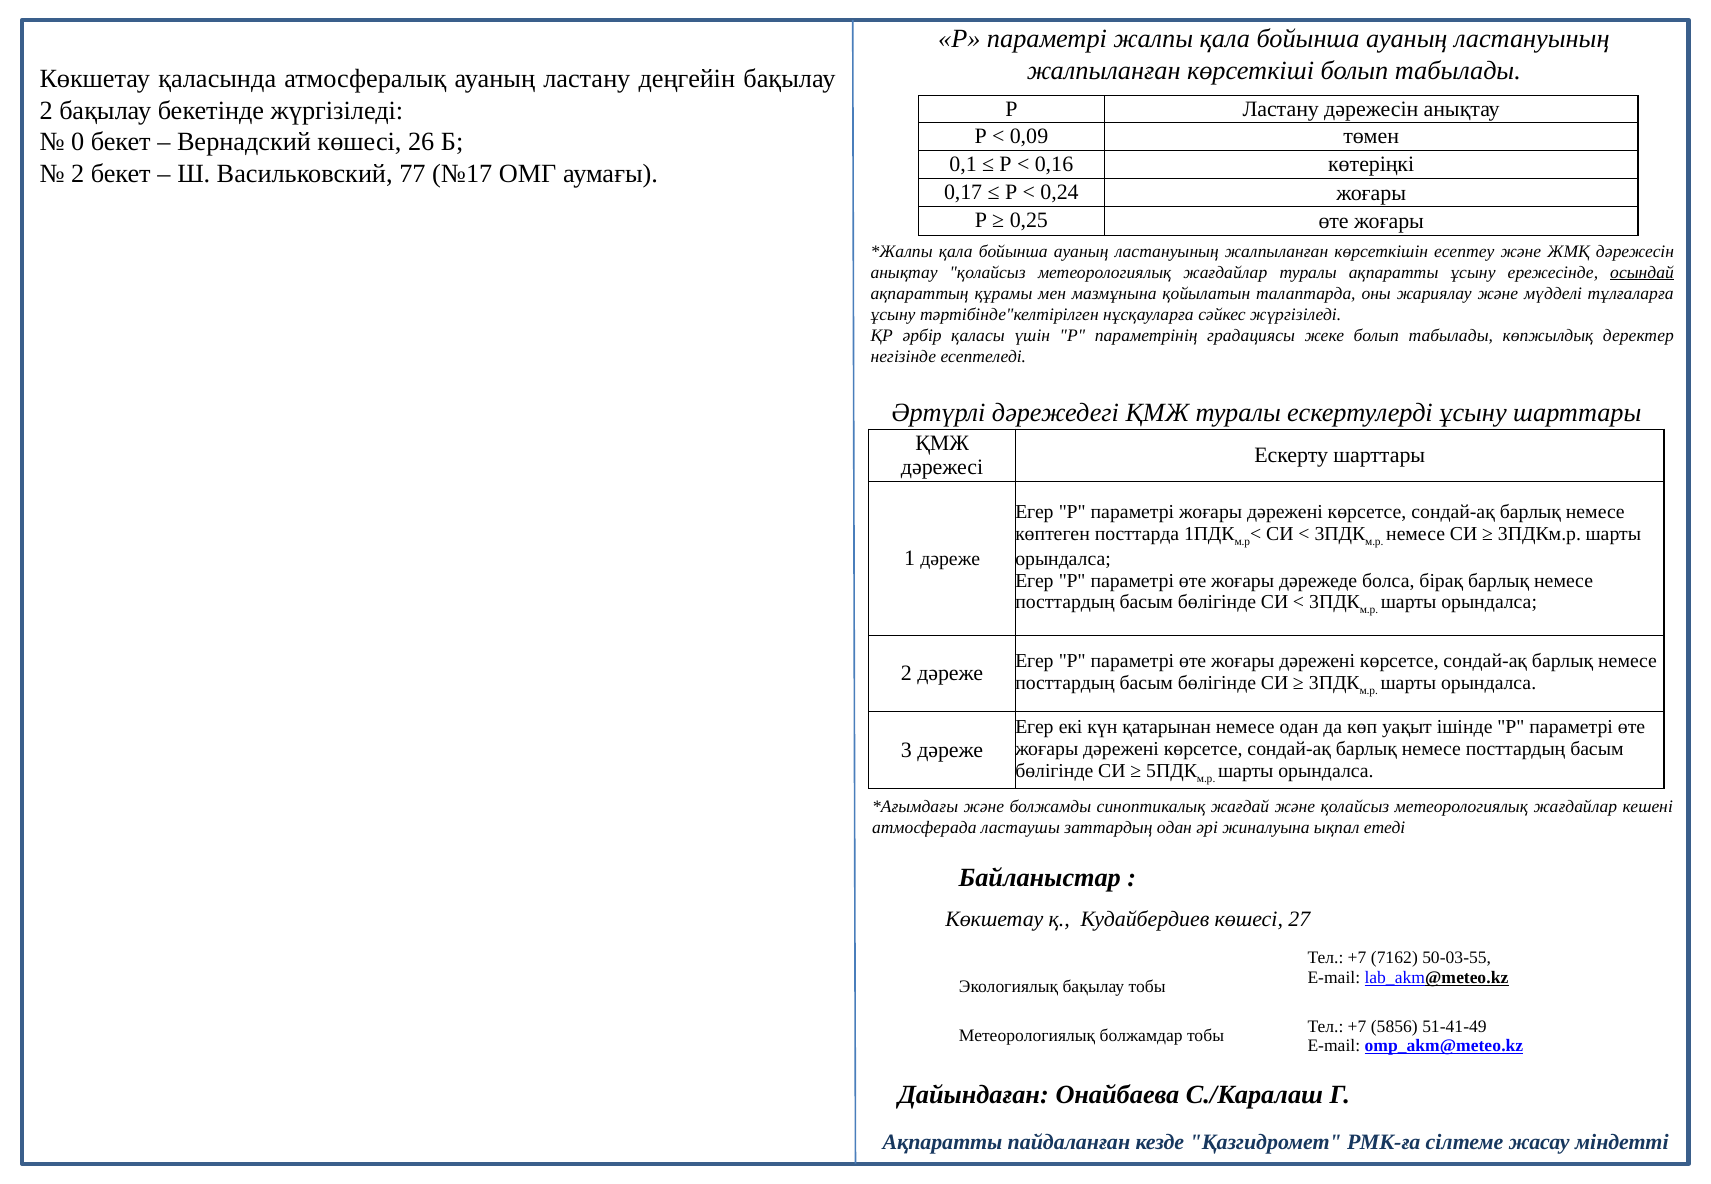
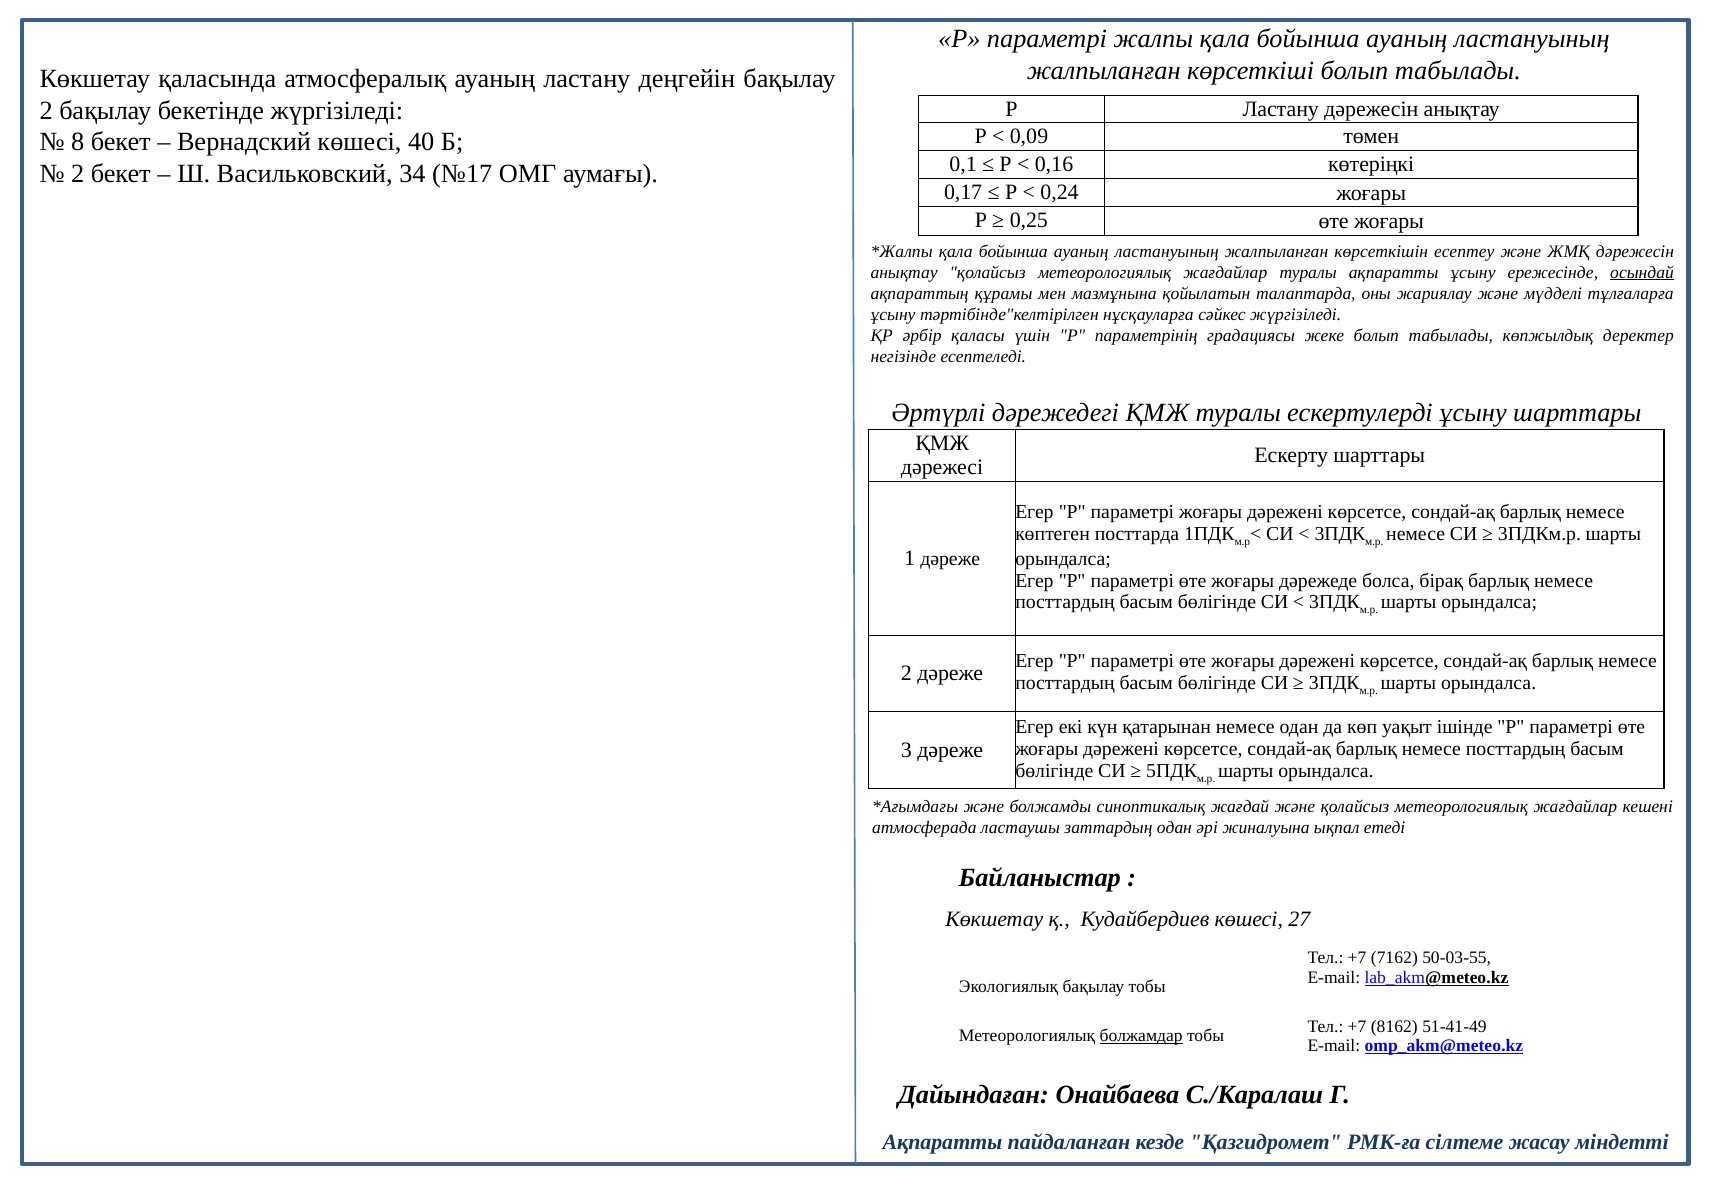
0: 0 -> 8 (78, 142)
26: 26 -> 40 (421, 142)
77: 77 -> 34 (412, 174)
5856: 5856 -> 8162 (1394, 1027)
болжамдар underline: none -> present (1141, 1037)
